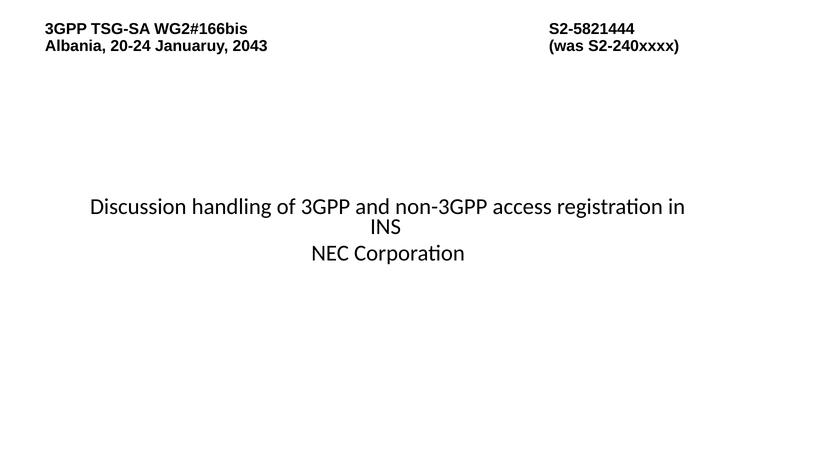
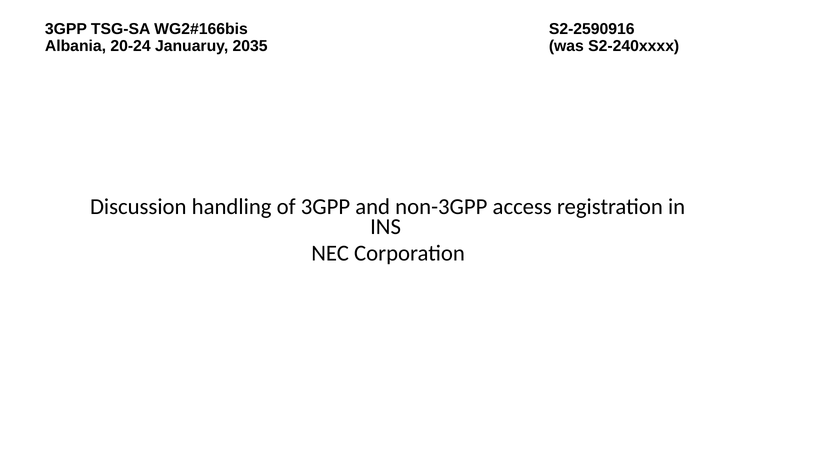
S2-5821444: S2-5821444 -> S2-2590916 (592, 29)
2043: 2043 -> 2035 (250, 46)
